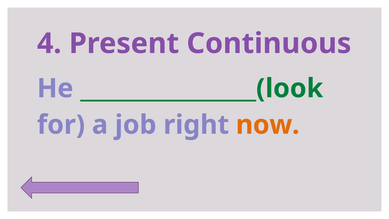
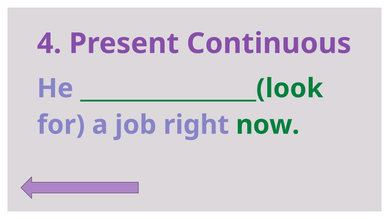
now colour: orange -> green (268, 125)
